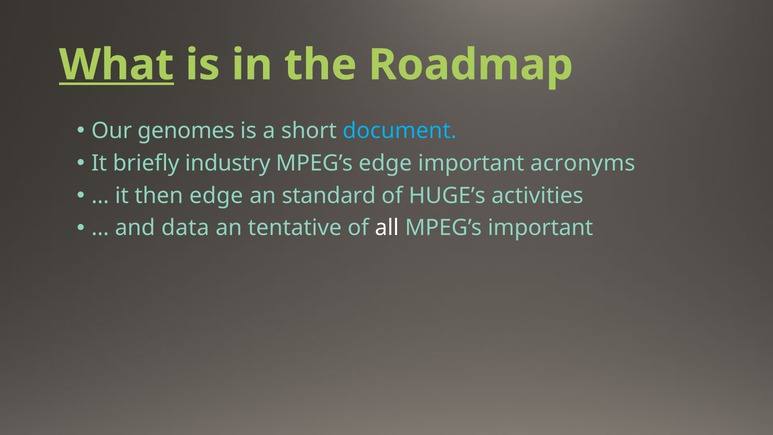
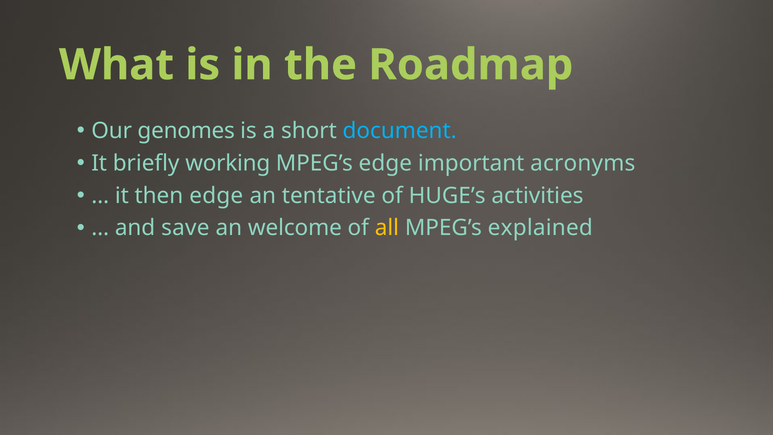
What underline: present -> none (117, 65)
industry: industry -> working (228, 163)
standard: standard -> tentative (329, 196)
data: data -> save (185, 228)
tentative: tentative -> welcome (295, 228)
all colour: white -> yellow (387, 228)
MPEG’s important: important -> explained (540, 228)
